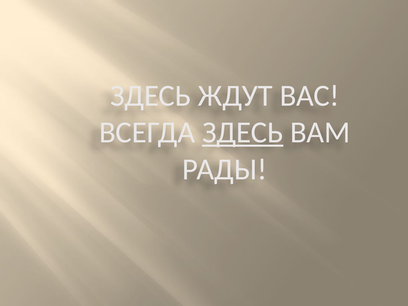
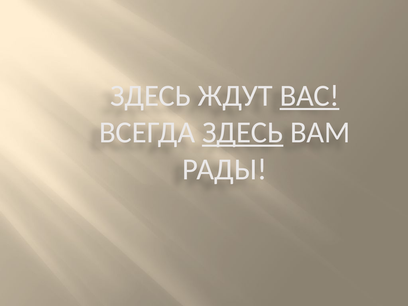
ВАС underline: none -> present (310, 96)
